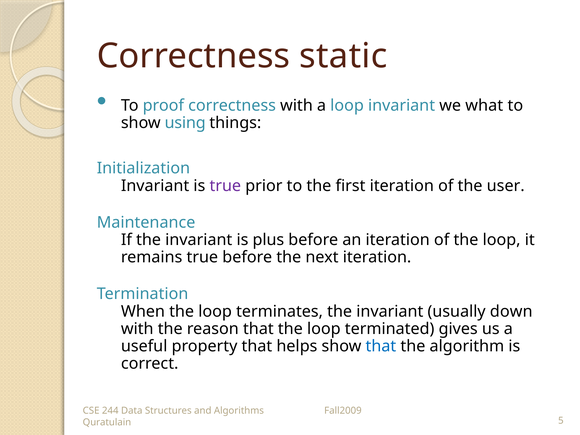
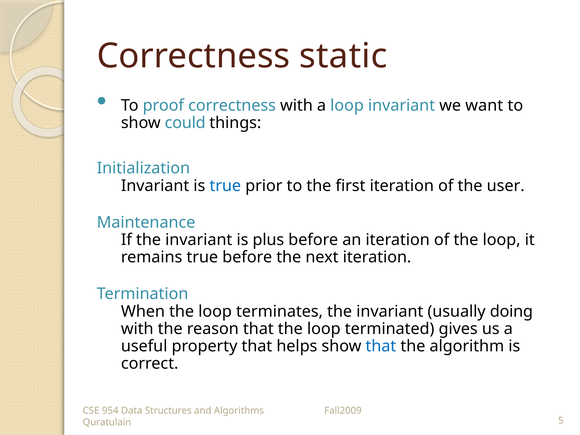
what: what -> want (484, 105)
using: using -> could (185, 123)
true colour: purple -> blue (225, 186)
down: down -> doing (511, 311)
244: 244 -> 954 (110, 411)
